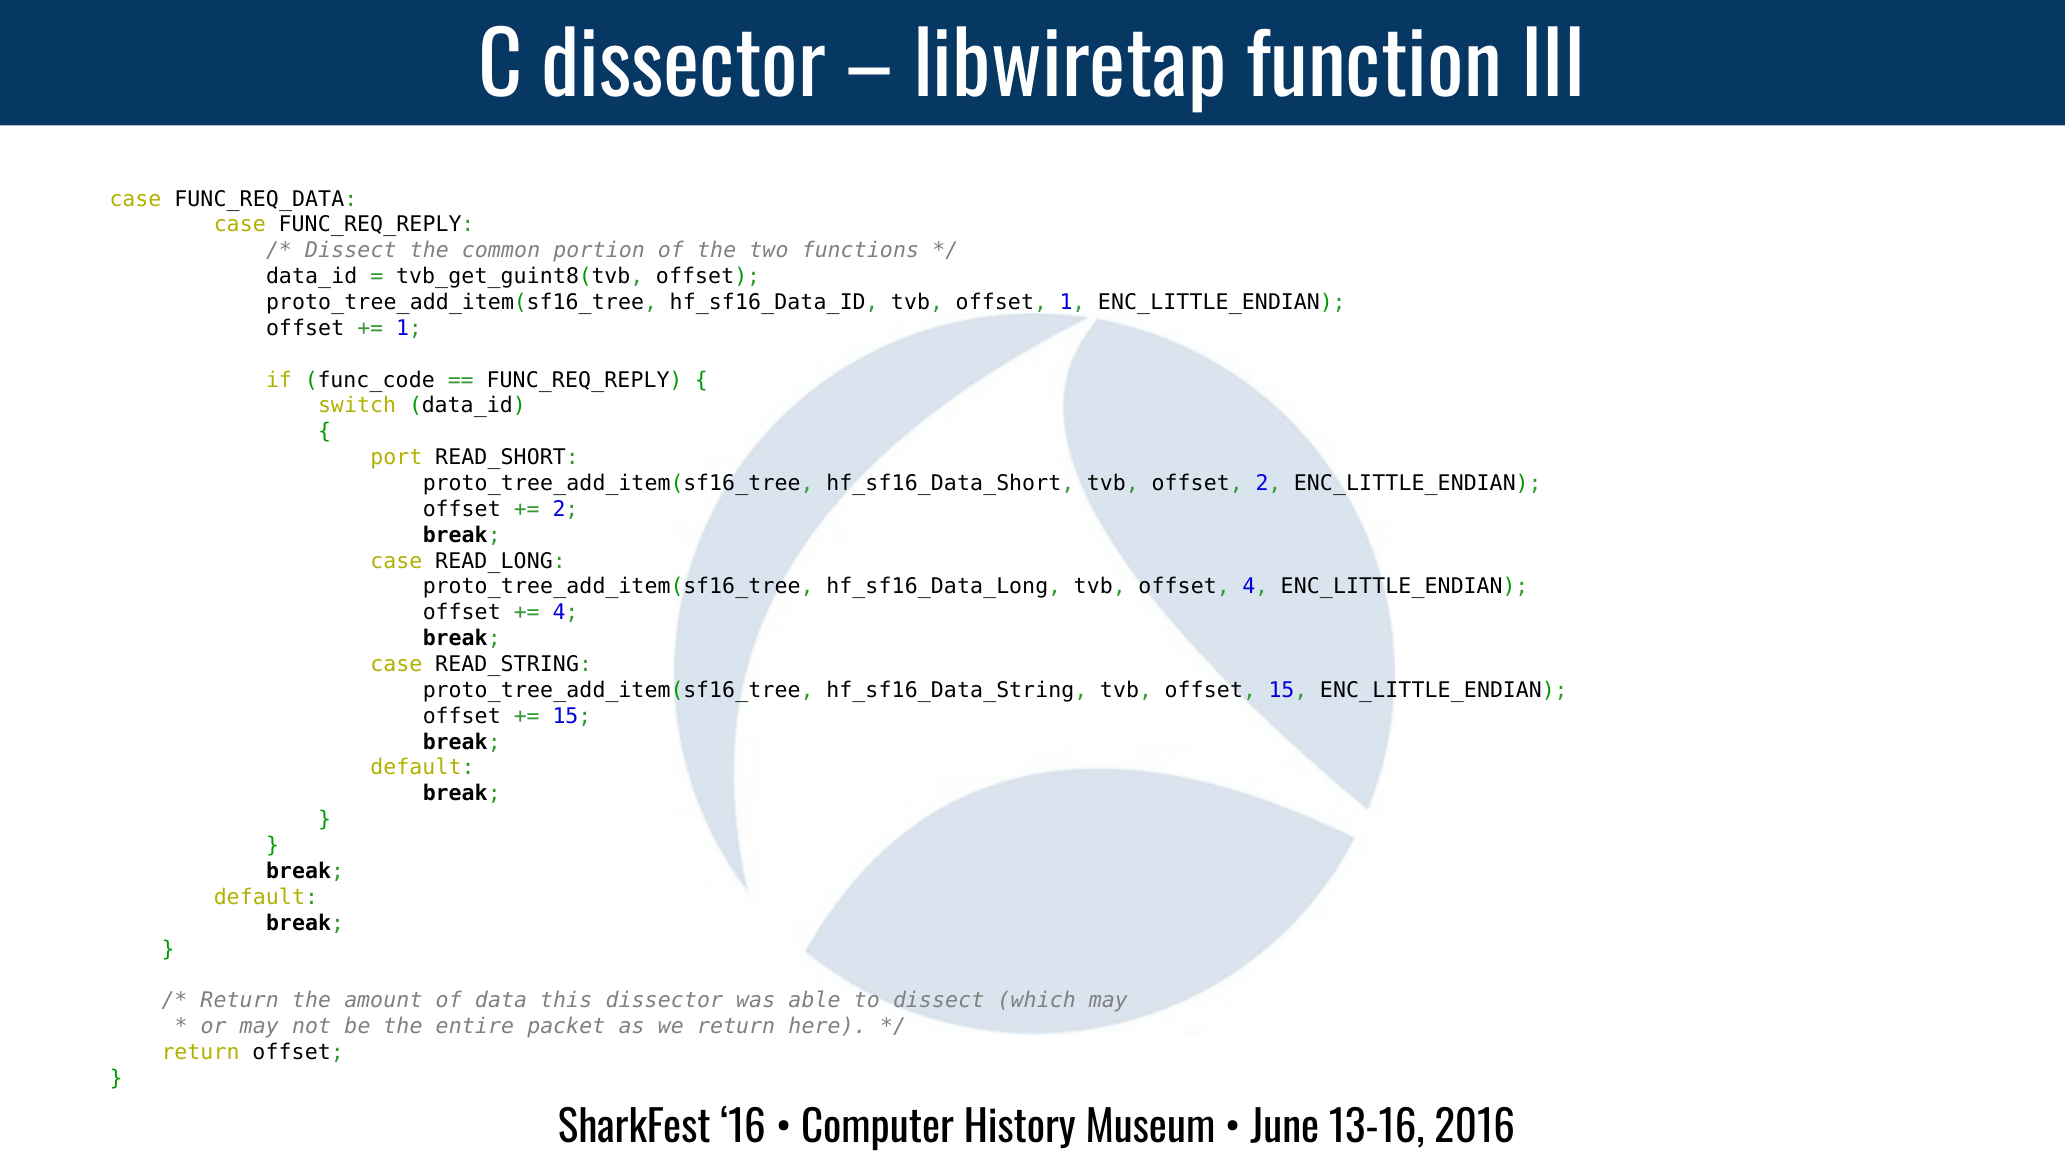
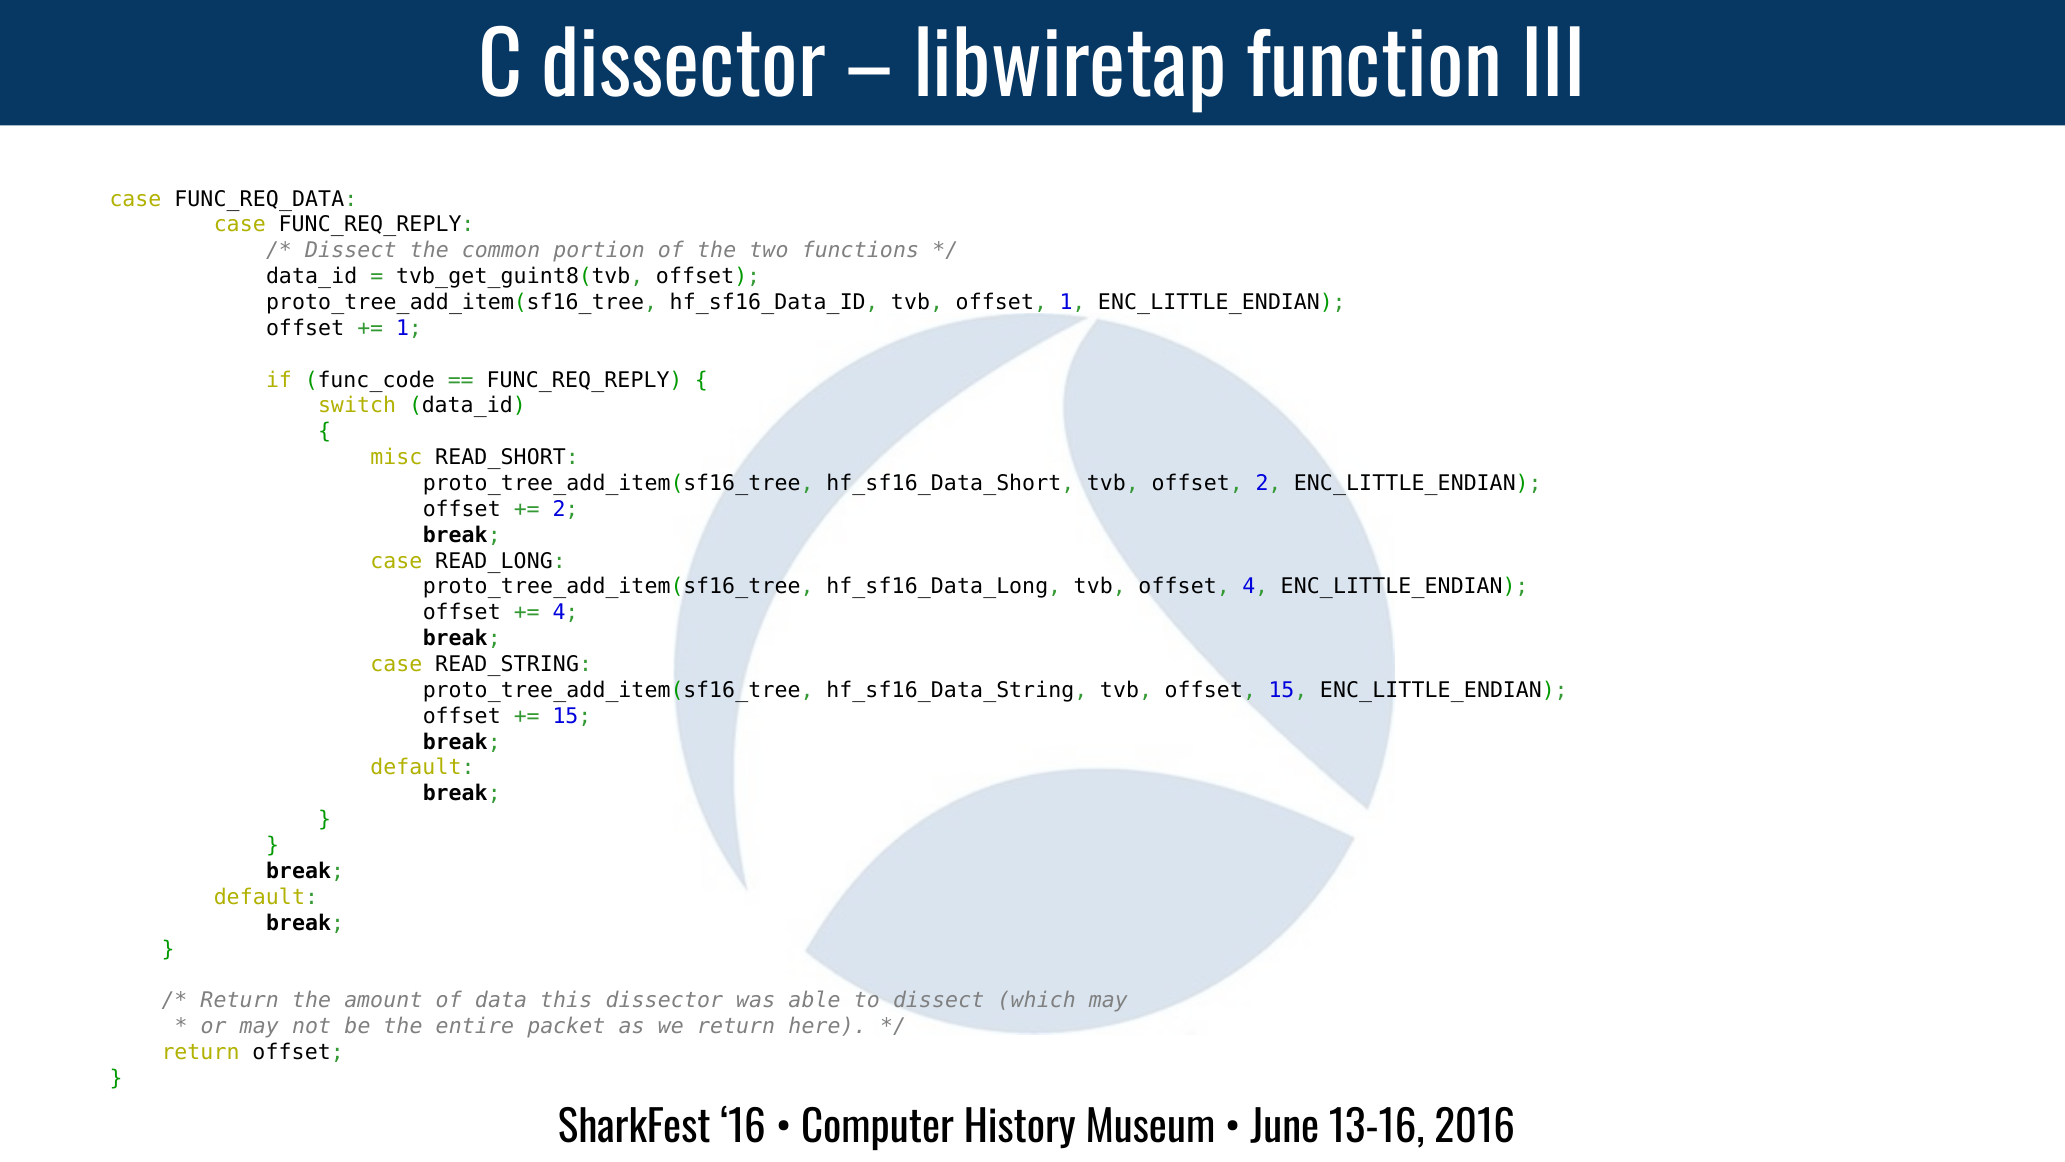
port: port -> misc (396, 457)
